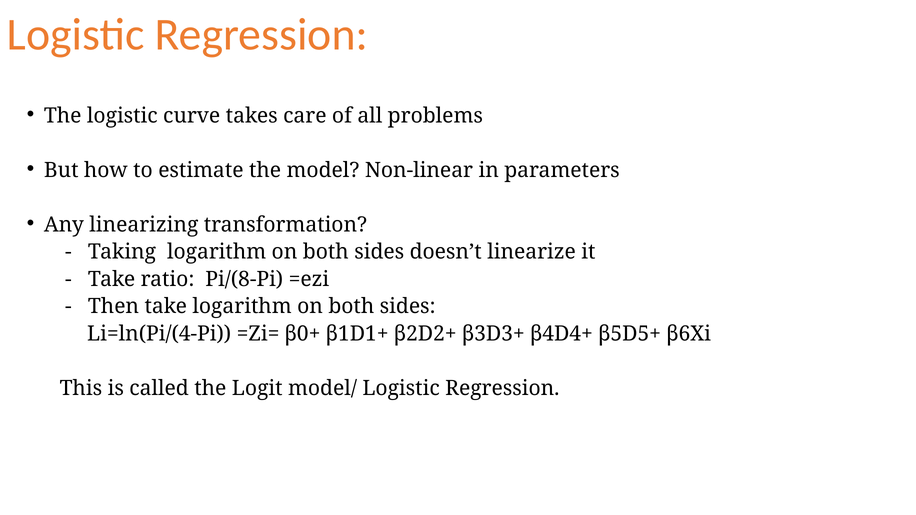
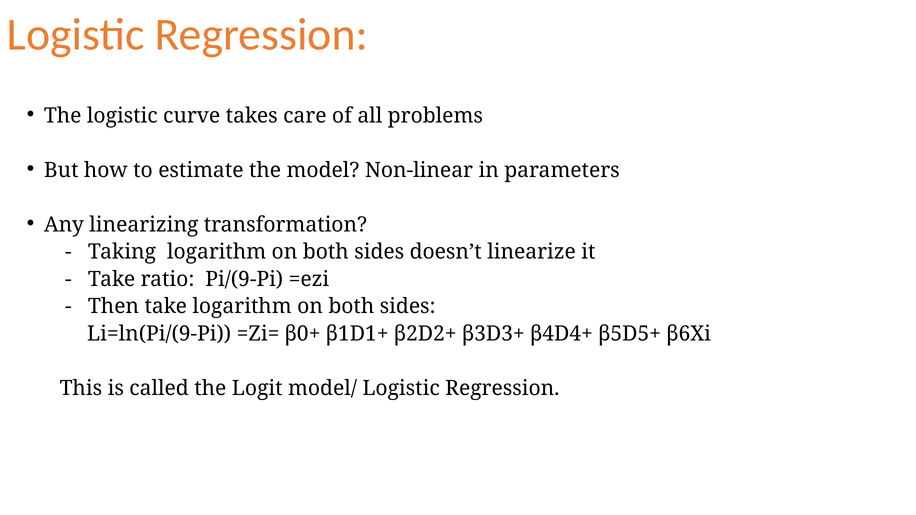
Pi/(8-Pi: Pi/(8-Pi -> Pi/(9-Pi (244, 279)
Li=ln(Pi/(4-Pi: Li=ln(Pi/(4-Pi -> Li=ln(Pi/(9-Pi (159, 334)
